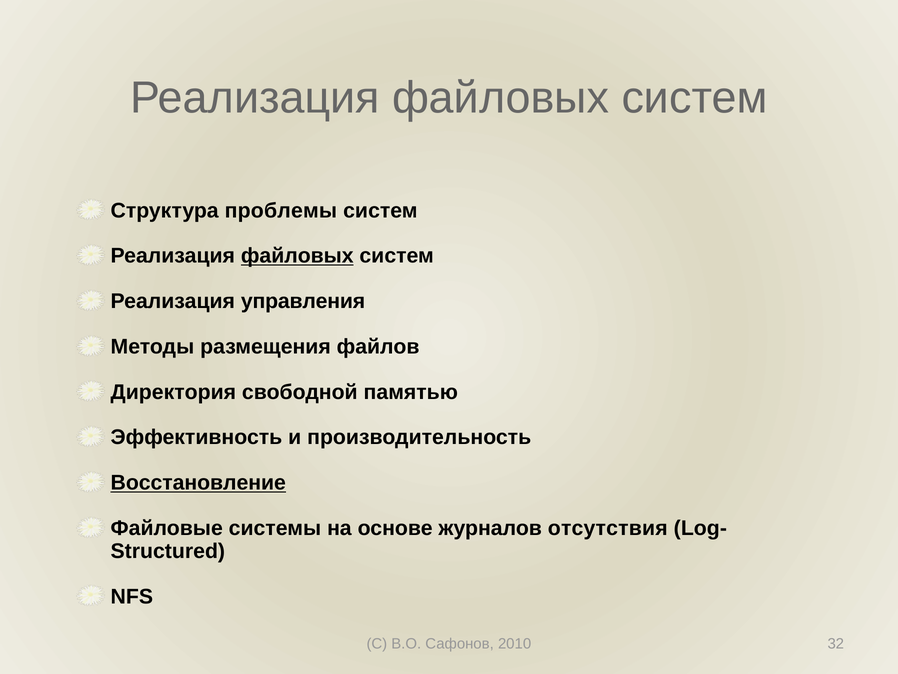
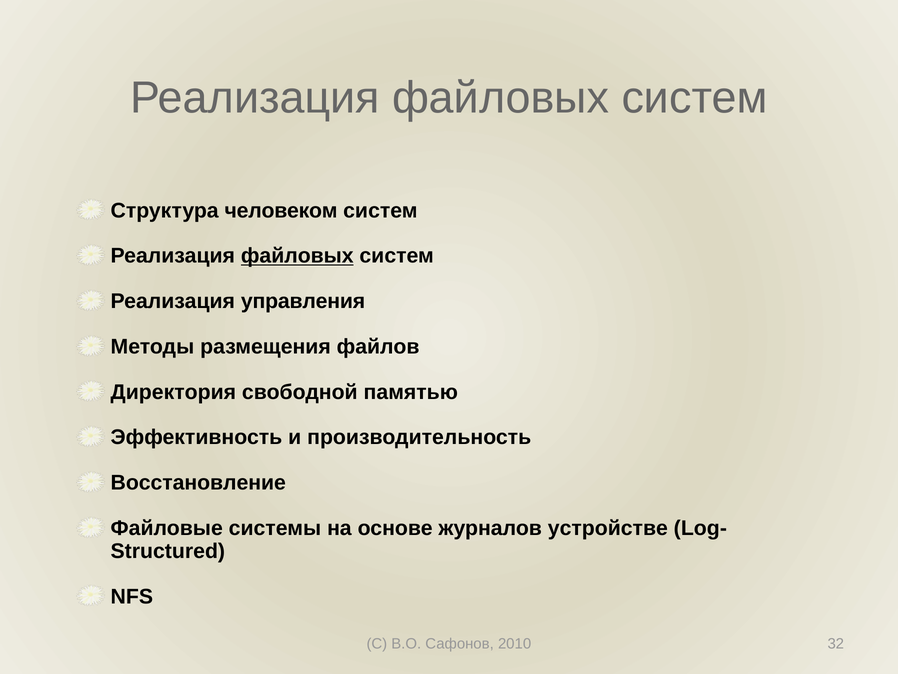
проблемы: проблемы -> человеком (281, 210)
Восстановление underline: present -> none (198, 483)
отсутствия: отсутствия -> устройстве (608, 528)
